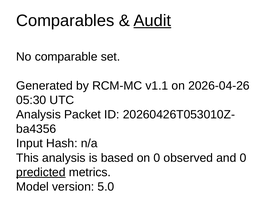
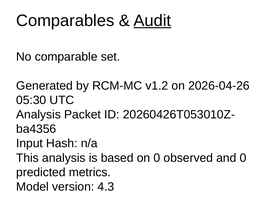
v1.1: v1.1 -> v1.2 (157, 85)
predicted underline: present -> none (41, 172)
5.0: 5.0 -> 4.3 (106, 186)
